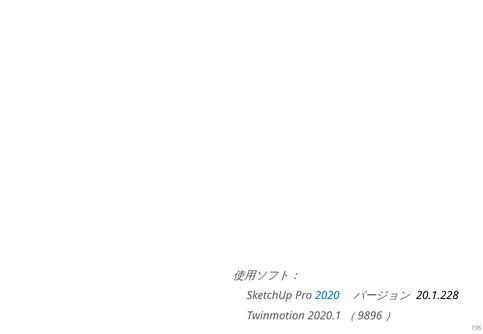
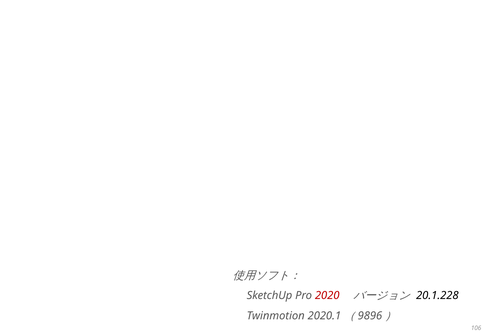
2020 colour: blue -> red (327, 296)
